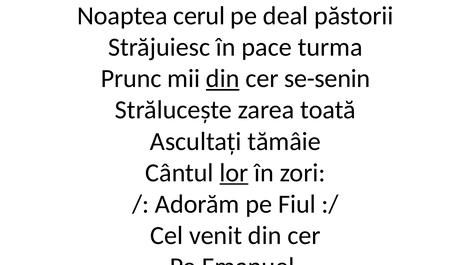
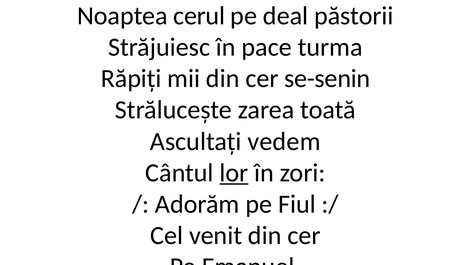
Prunc: Prunc -> Răpiți (131, 79)
din underline: present -> none (223, 79)
tămâie: tămâie -> vedem (284, 141)
